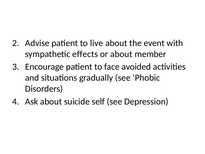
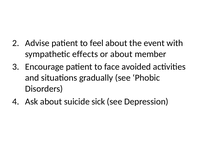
live: live -> feel (97, 43)
self: self -> sick (98, 101)
